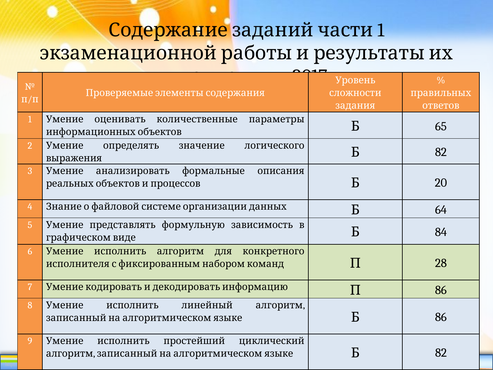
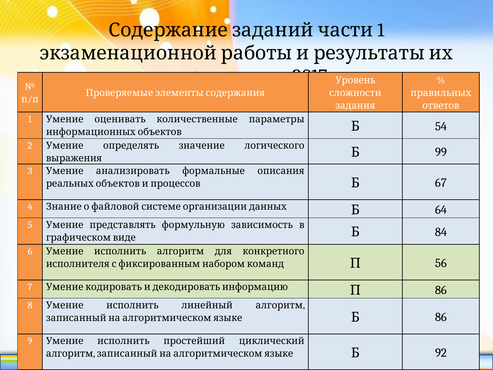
65: 65 -> 54 (441, 126)
82: 82 -> 99 (441, 152)
20: 20 -> 67 (441, 183)
28: 28 -> 56 (441, 263)
82: 82 -> 92 (441, 353)
